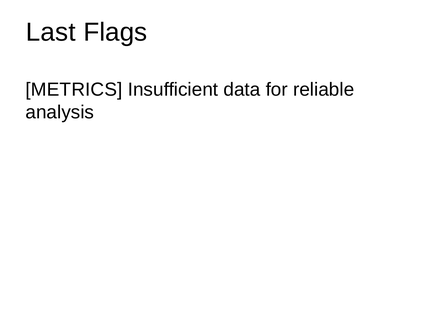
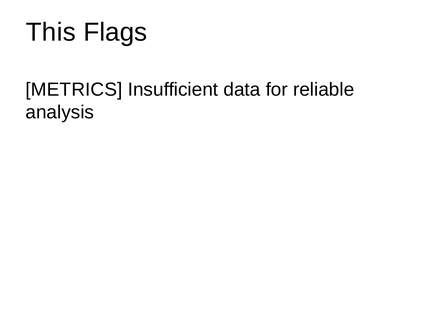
Last: Last -> This (51, 32)
